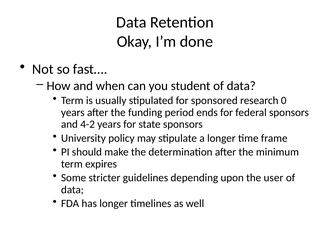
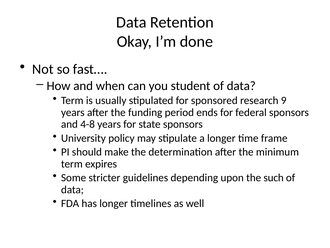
0: 0 -> 9 (284, 100)
4-2: 4-2 -> 4-8 (88, 124)
user: user -> such (274, 177)
